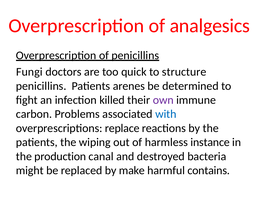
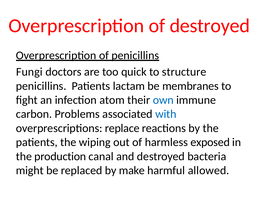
of analgesics: analgesics -> destroyed (210, 26)
arenes: arenes -> lactam (129, 86)
determined: determined -> membranes (190, 86)
killed: killed -> atom (112, 100)
own colour: purple -> blue (163, 100)
instance: instance -> exposed (210, 143)
contains: contains -> allowed (209, 171)
